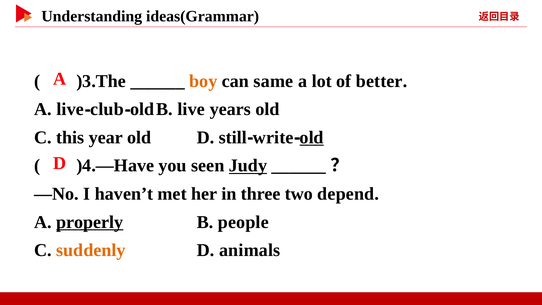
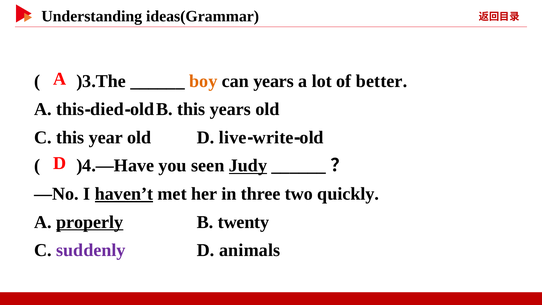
can same: same -> years (274, 81)
A live: live -> this (70, 109)
club: club -> died (107, 109)
live: live -> this (191, 109)
still: still -> live (233, 137)
old underline: present -> none (312, 137)
haven’t underline: none -> present (124, 194)
depend: depend -> quickly (348, 194)
people: people -> twenty (244, 222)
suddenly colour: orange -> purple (91, 250)
